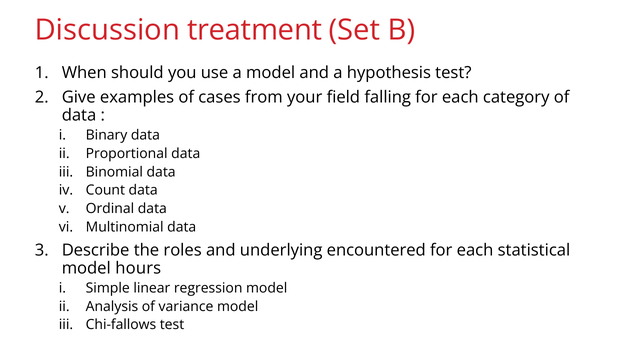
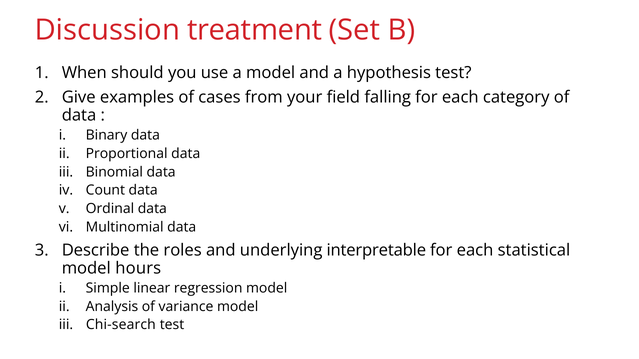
encountered: encountered -> interpretable (376, 251)
Chi-fallows: Chi-fallows -> Chi-search (121, 325)
